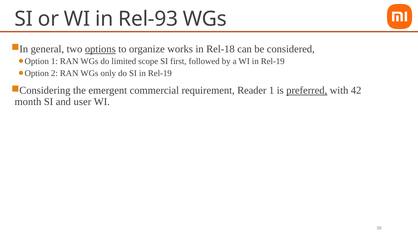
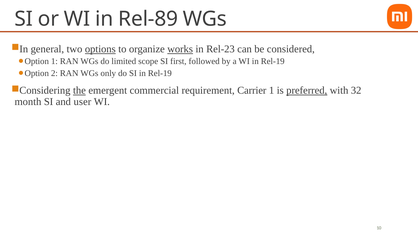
Rel-93: Rel-93 -> Rel-89 (148, 19)
works underline: none -> present (180, 49)
Rel-18: Rel-18 -> Rel-23 (220, 49)
the underline: none -> present (79, 91)
Reader: Reader -> Carrier (252, 91)
42: 42 -> 32 (356, 91)
